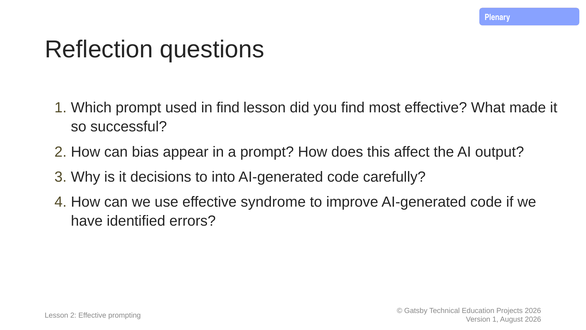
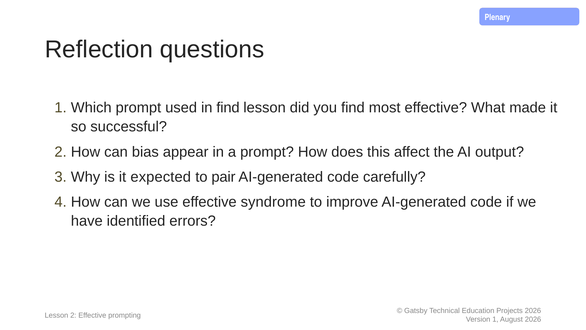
decisions: decisions -> expected (161, 177)
into: into -> pair (223, 177)
